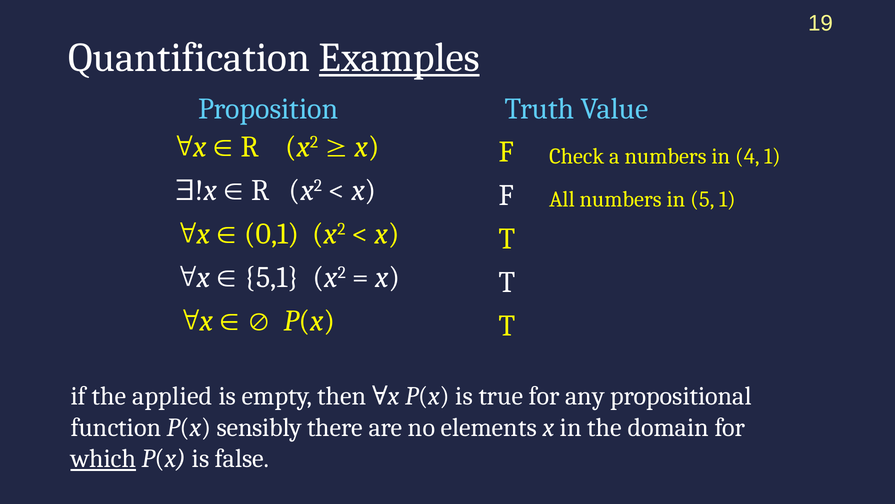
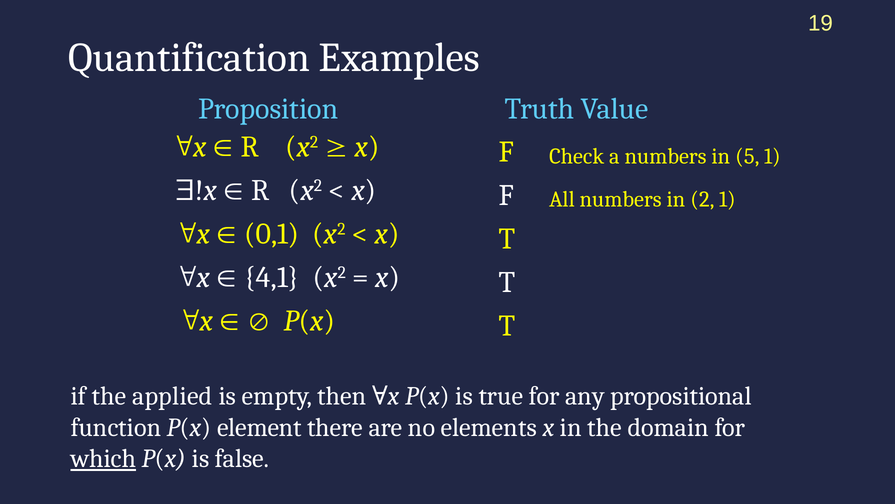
Examples underline: present -> none (399, 57)
4: 4 -> 5 (747, 156)
5: 5 -> 2 (702, 199)
5,1: 5,1 -> 4,1 (272, 277)
sensibly: sensibly -> element (259, 427)
